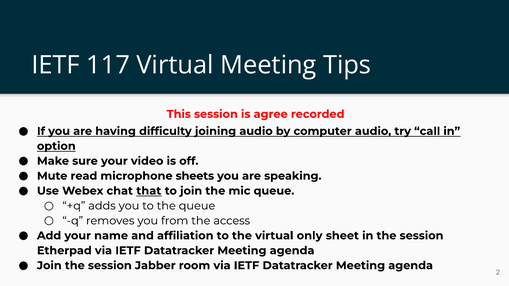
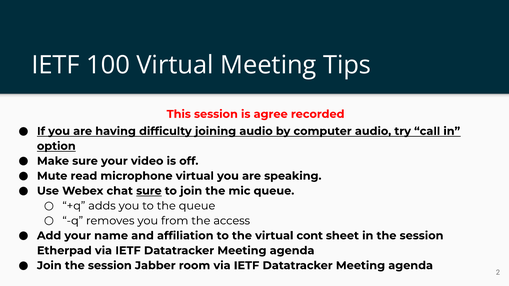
117: 117 -> 100 (108, 65)
microphone sheets: sheets -> virtual (195, 176)
chat that: that -> sure (149, 191)
only: only -> cont (310, 236)
